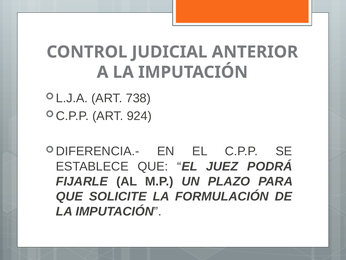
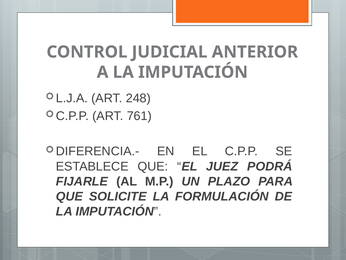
738: 738 -> 248 (138, 98)
924: 924 -> 761 (139, 116)
